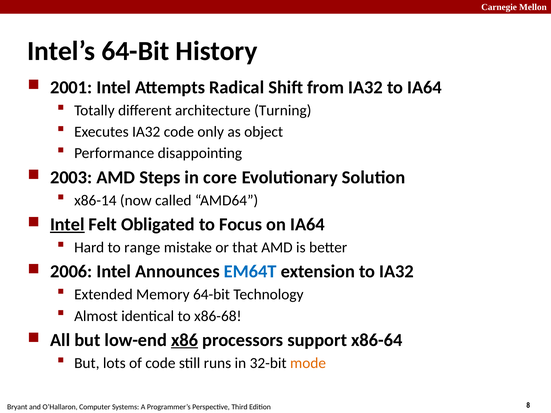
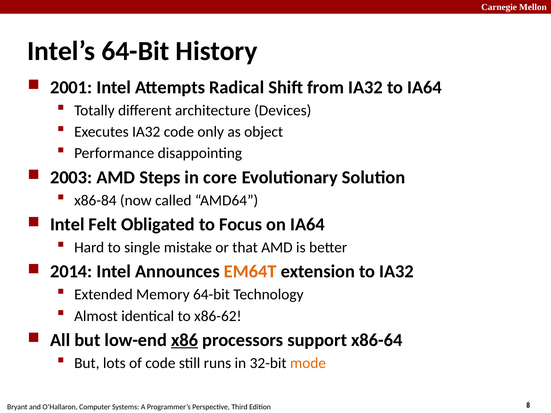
Turning: Turning -> Devices (283, 110)
x86-14: x86-14 -> x86-84 (95, 200)
Intel underline: present -> none (67, 225)
range: range -> single (142, 248)
2006: 2006 -> 2014 (71, 272)
EM64T colour: blue -> orange (250, 272)
x86-68: x86-68 -> x86-62 (218, 316)
